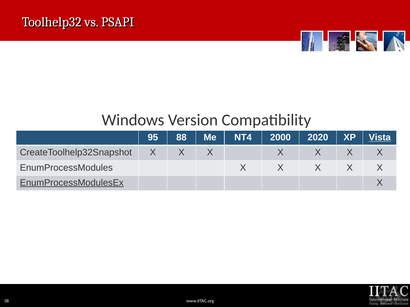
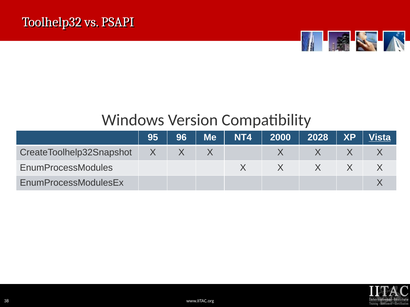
88: 88 -> 96 (181, 138)
2020: 2020 -> 2028 (318, 138)
EnumProcessModulesEx underline: present -> none (72, 183)
